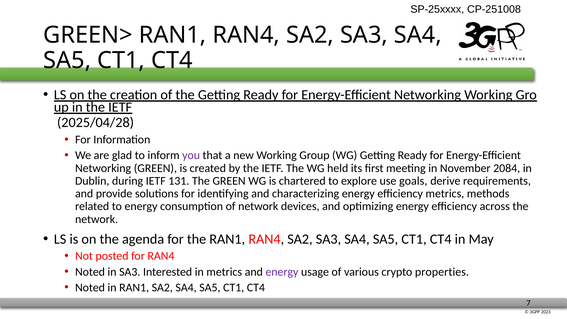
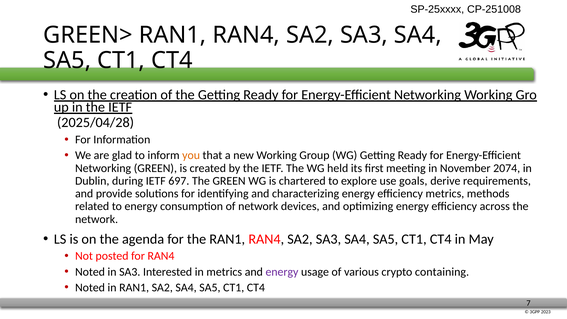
you colour: purple -> orange (191, 155)
2084: 2084 -> 2074 (507, 168)
131: 131 -> 697 (179, 181)
properties: properties -> containing (442, 272)
